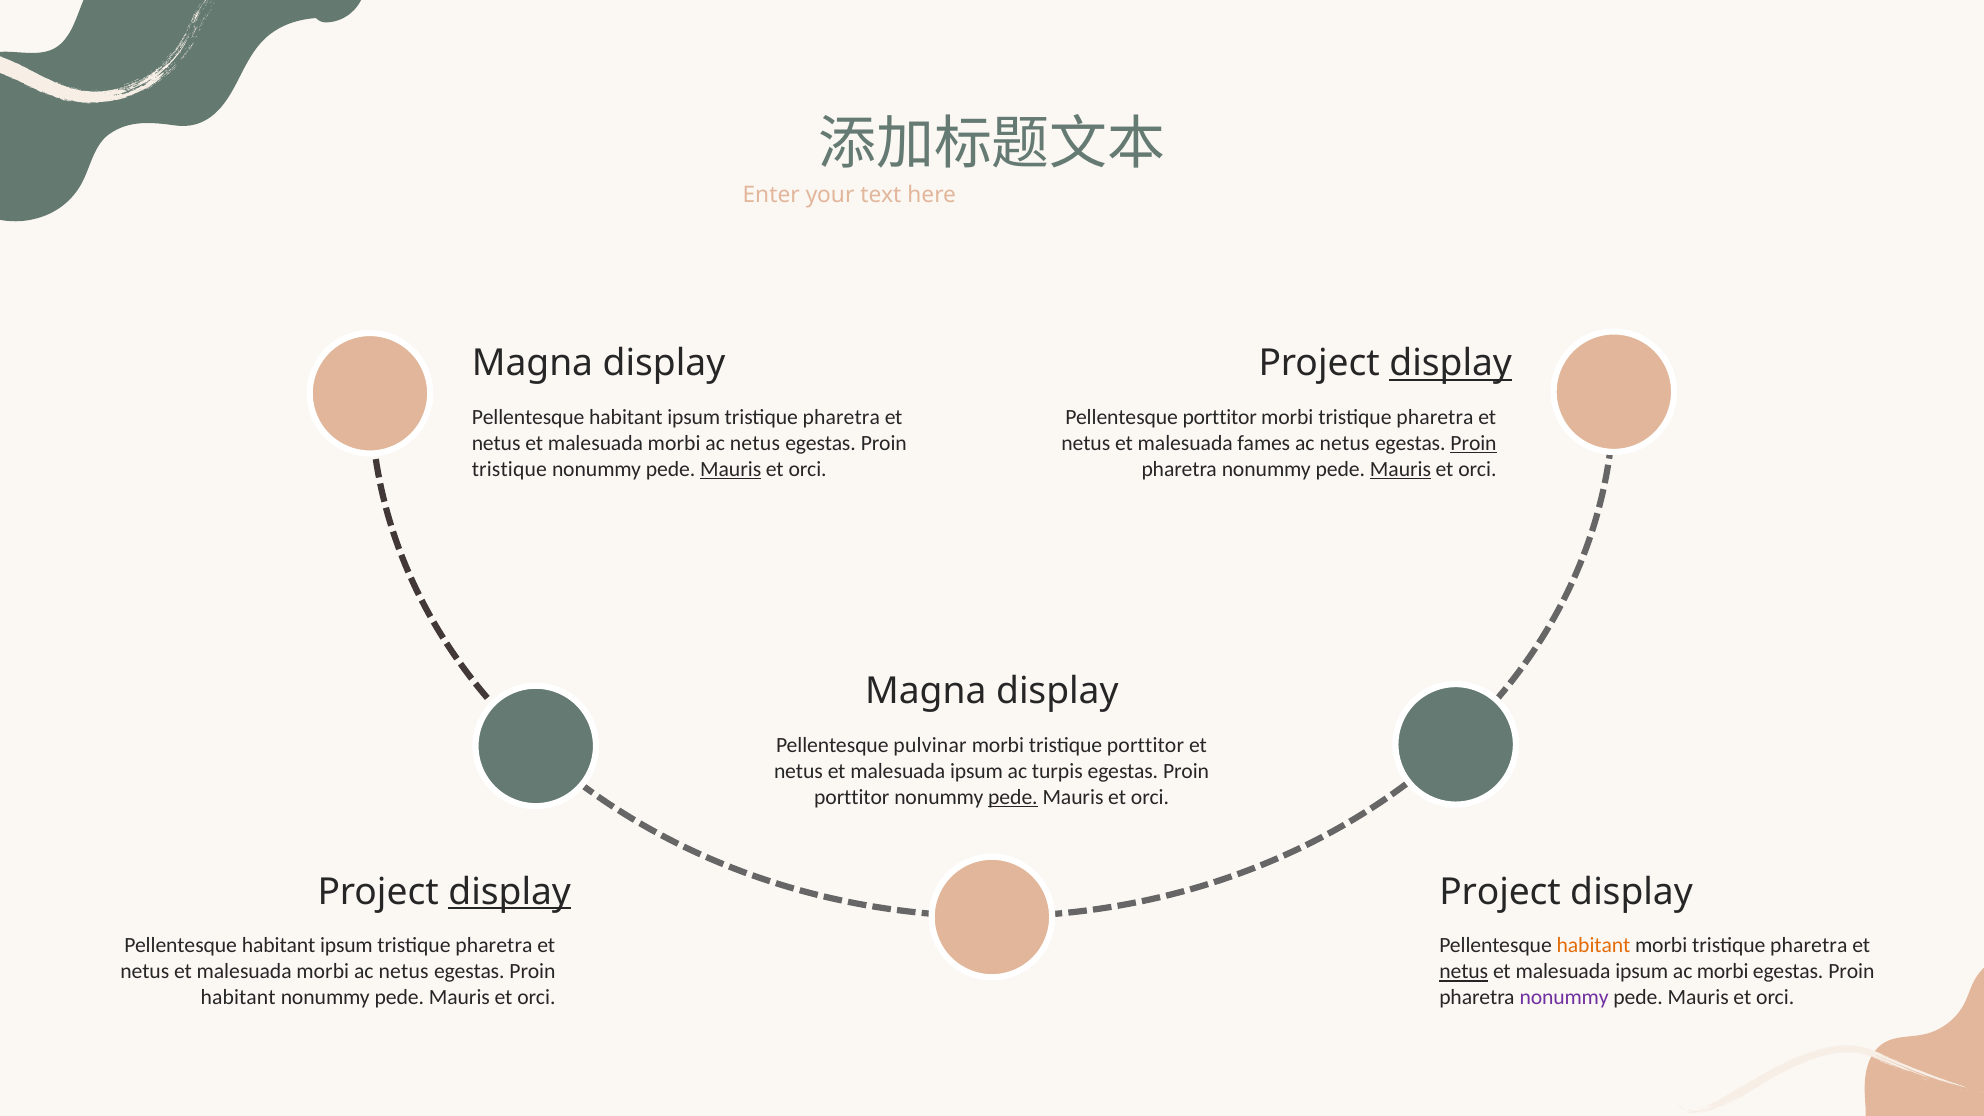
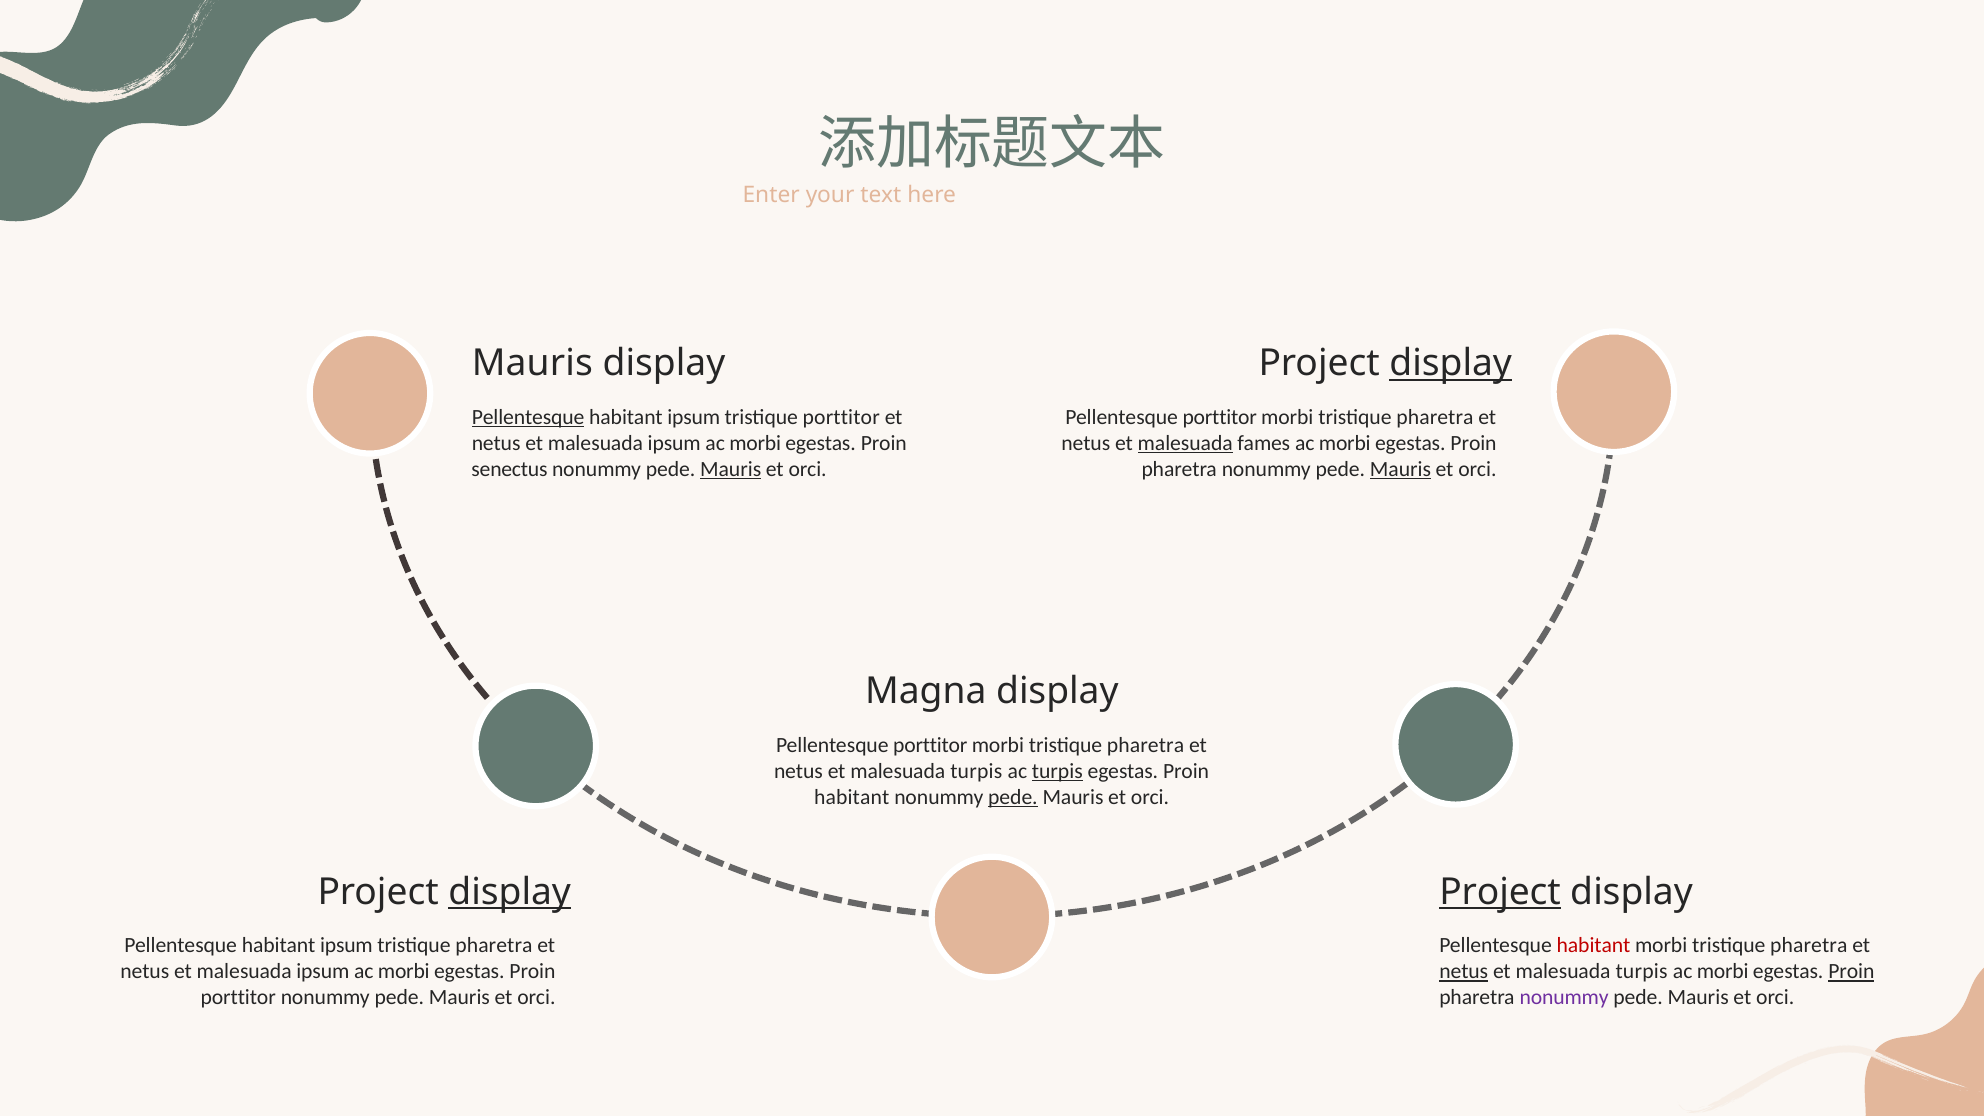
Magna: Magna -> Mauris (532, 364)
Pellentesque underline: none -> present (528, 417)
pharetra: pharetra -> porttitor (841, 417)
morbi: morbi -> ipsum (674, 443)
netus: netus -> morbi (755, 443)
malesuada underline: none -> present (1185, 443)
fames ac netus: netus -> morbi (1345, 443)
Proin underline: present -> none (1474, 443)
tristique: tristique -> senectus (510, 469)
pulvinar: pulvinar -> porttitor (930, 745)
porttitor: porttitor -> pharetra (1146, 745)
ipsum: ipsum -> turpis (976, 771)
turpis underline: none -> present (1057, 771)
porttitor: porttitor -> habitant (852, 797)
Project underline: none -> present (1500, 892)
habitant colour: orange -> red (1593, 946)
morbi: morbi -> ipsum (323, 972)
netus: netus -> morbi (404, 972)
ipsum: ipsum -> turpis (1642, 972)
Proin underline: none -> present (1851, 972)
habitant: habitant -> porttitor (238, 998)
